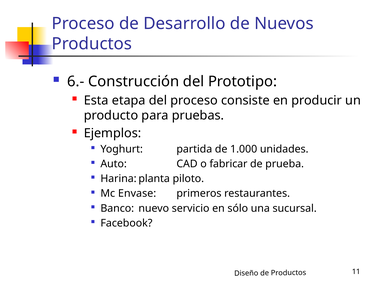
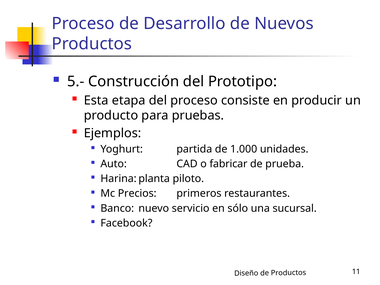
6.-: 6.- -> 5.- (76, 81)
Envase: Envase -> Precios (137, 194)
